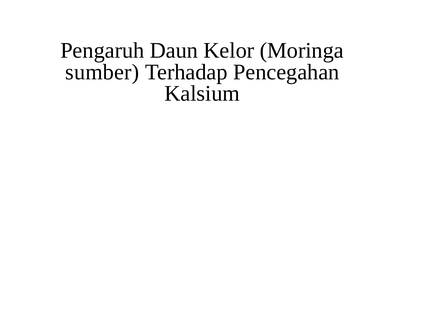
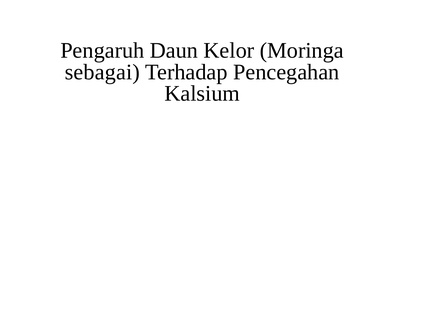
sumber: sumber -> sebagai (102, 72)
